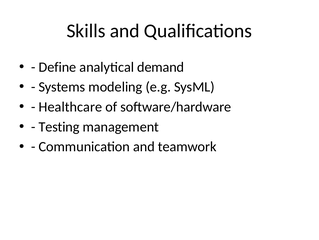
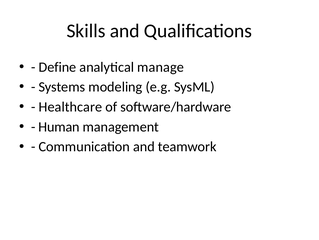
demand: demand -> manage (161, 67)
Testing: Testing -> Human (59, 126)
